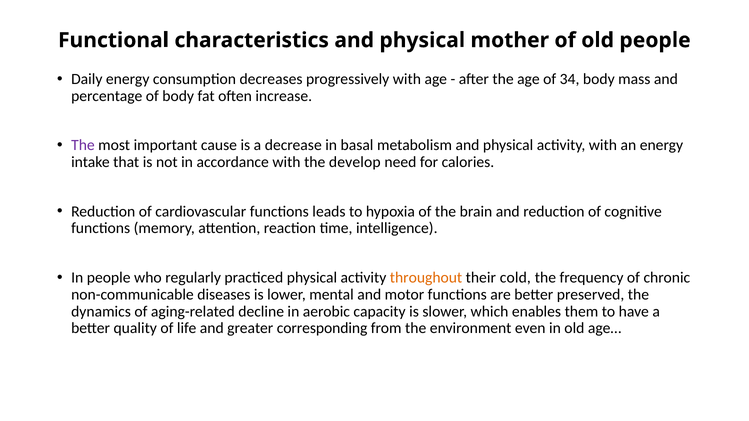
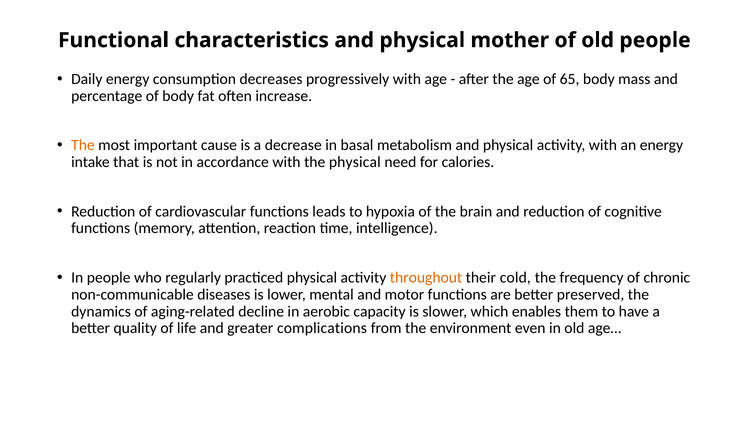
34: 34 -> 65 (570, 79)
The colour: purple -> orange (83, 145)
the develop: develop -> physical (355, 162)
corresponding: corresponding -> complications (322, 328)
